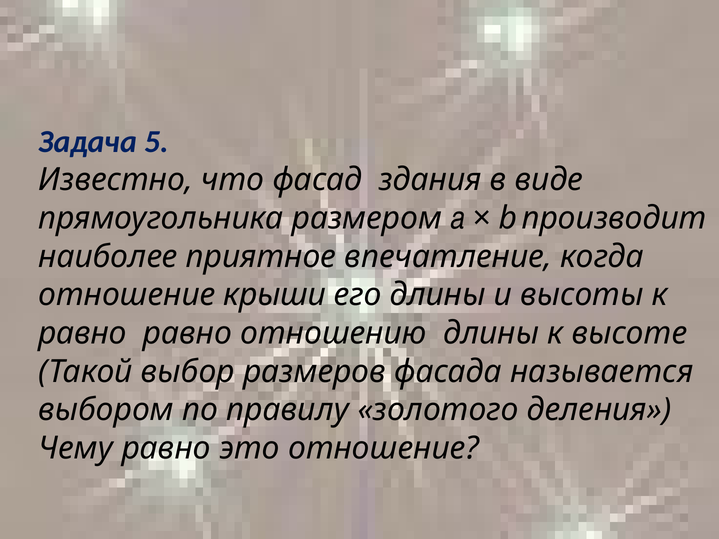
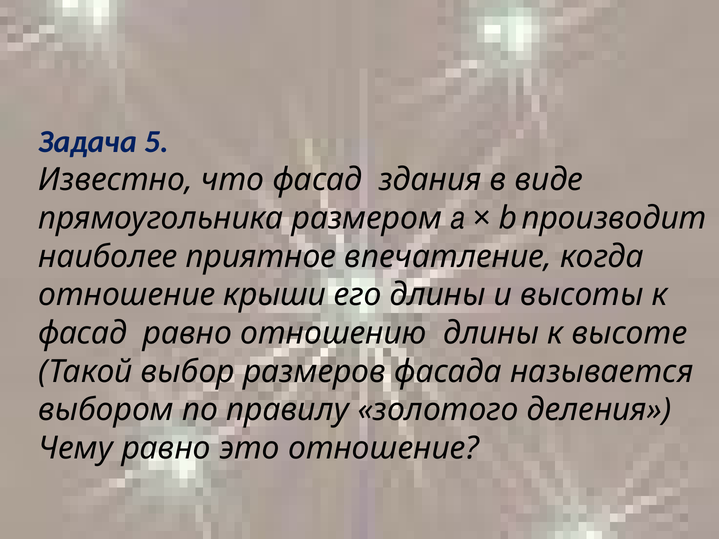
равно: равно -> фасад (82, 333)
